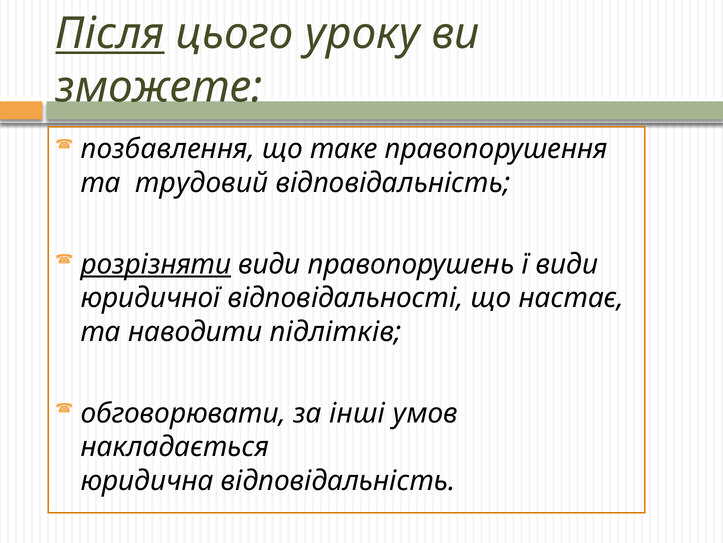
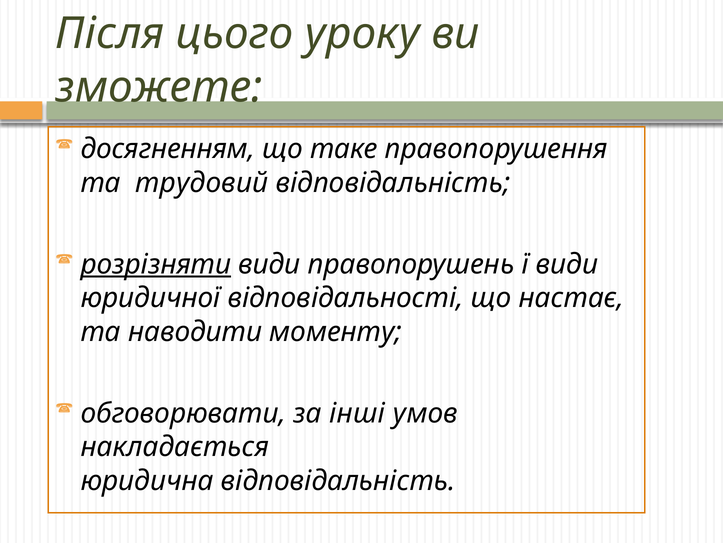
Після underline: present -> none (110, 34)
позбавлення: позбавлення -> досягненням (168, 149)
підлітків: підлітків -> моменту (336, 331)
